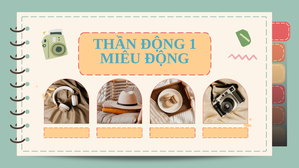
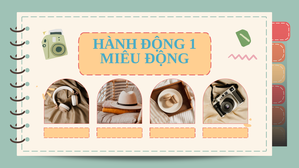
THẦN: THẦN -> HÀNH (115, 44)
